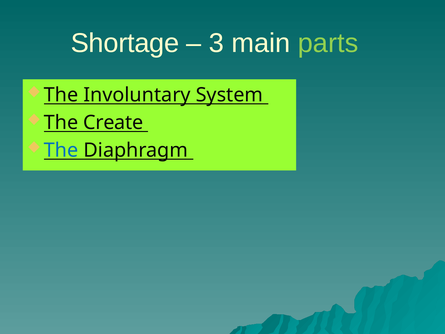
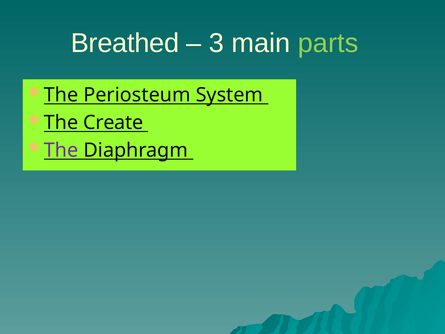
Shortage: Shortage -> Breathed (125, 43)
Involuntary: Involuntary -> Periosteum (137, 95)
The colour: blue -> purple (61, 150)
